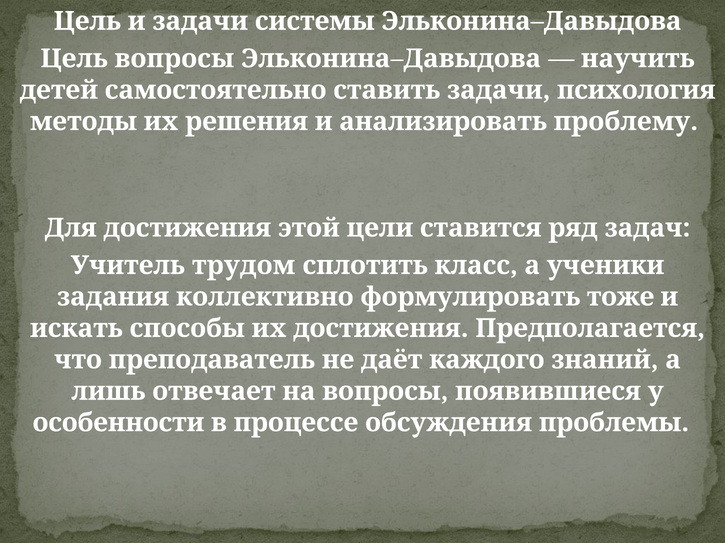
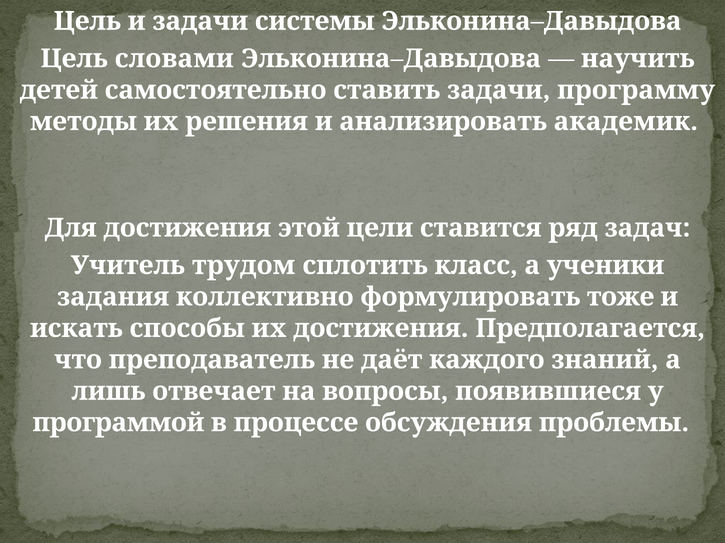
Цель вопросы: вопросы -> словами (174, 59)
психология: психология -> программу (636, 90)
проблему: проблему -> академик (626, 122)
особенности: особенности -> программой (118, 423)
